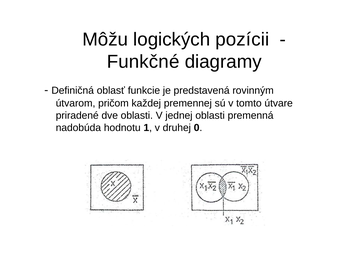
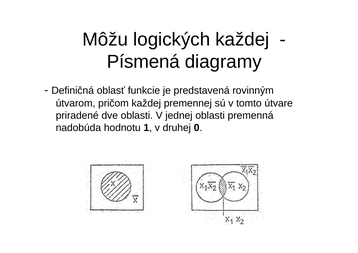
logických pozícii: pozícii -> každej (242, 39)
Funkčné: Funkčné -> Písmená (143, 62)
